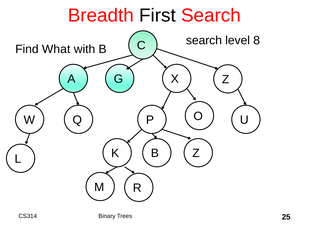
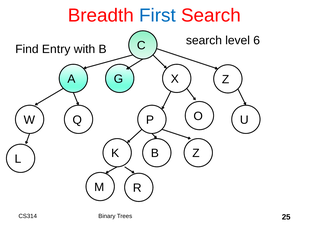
First colour: black -> blue (158, 15)
8: 8 -> 6 (257, 40)
What: What -> Entry (56, 49)
